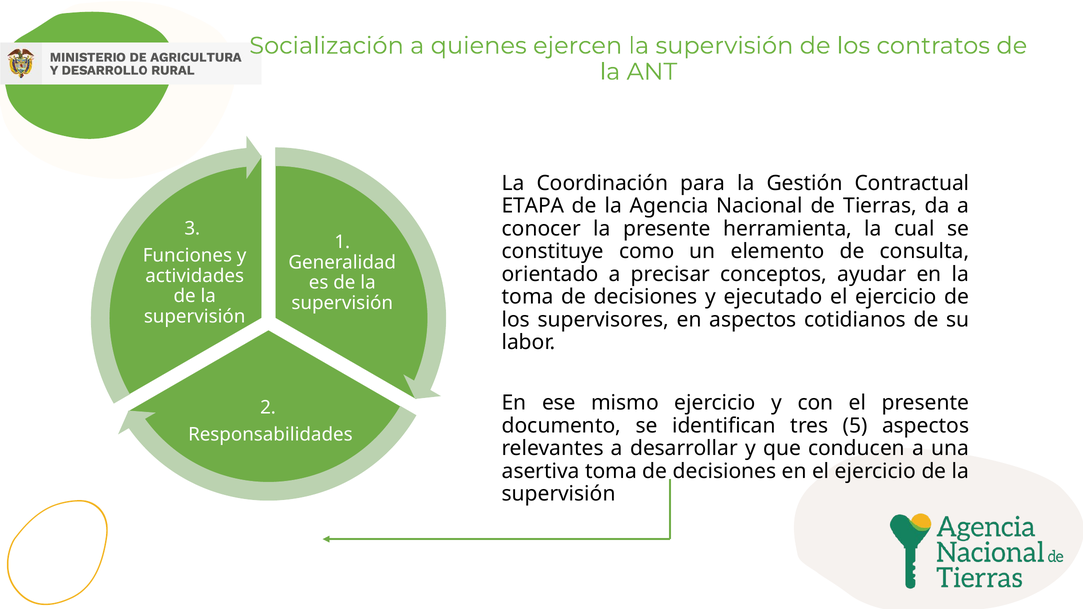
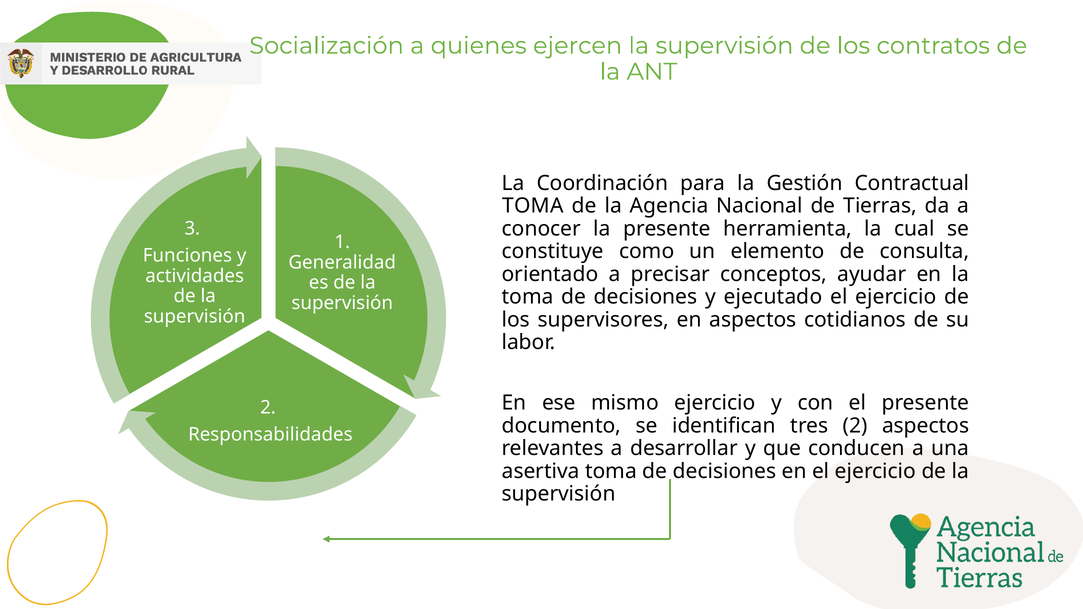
ETAPA: ETAPA -> TOMA (533, 206)
tres 5: 5 -> 2 (855, 426)
